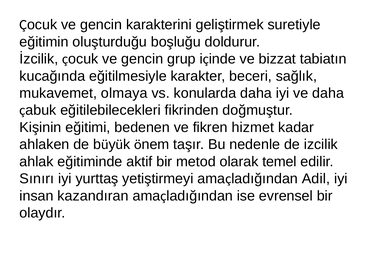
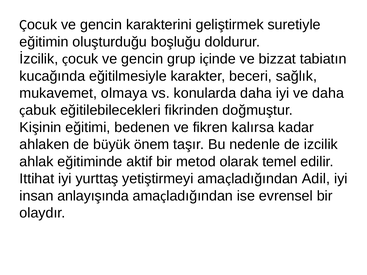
hizmet: hizmet -> kalırsa (253, 128)
Sınırı: Sınırı -> Ittihat (37, 179)
kazandıran: kazandıran -> anlayışında (93, 196)
